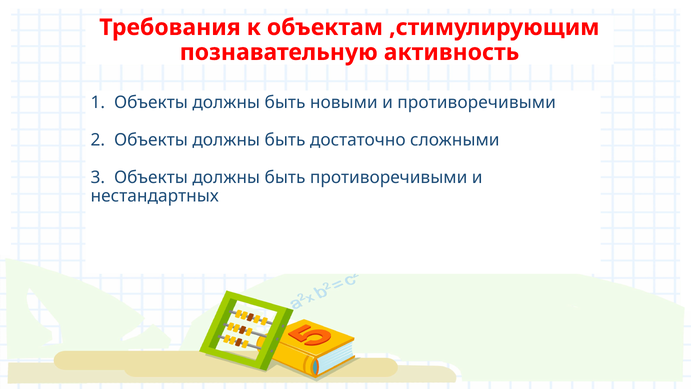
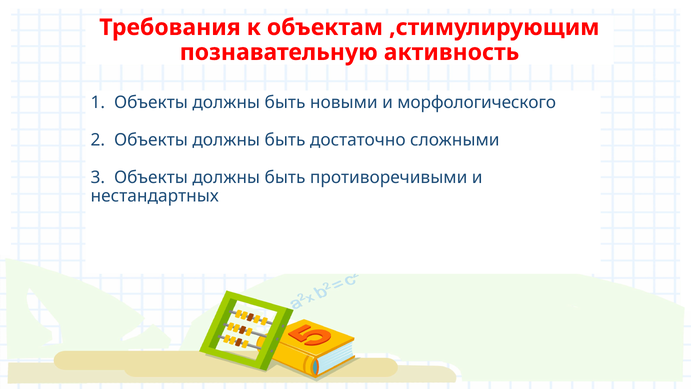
и противоречивыми: противоречивыми -> морфологического (477, 103)
